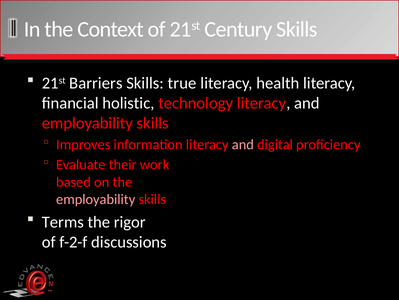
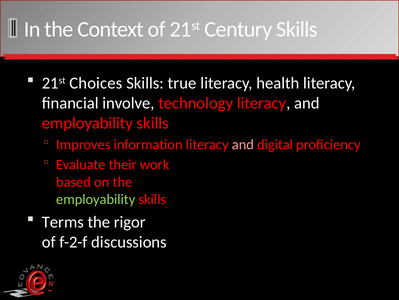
Barriers: Barriers -> Choices (96, 83)
holistic: holistic -> involve (128, 103)
employability colour: pink -> light green (96, 199)
